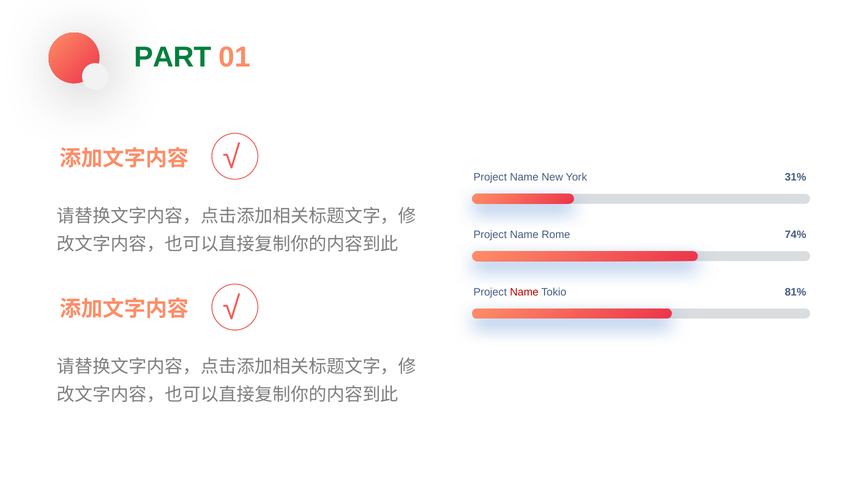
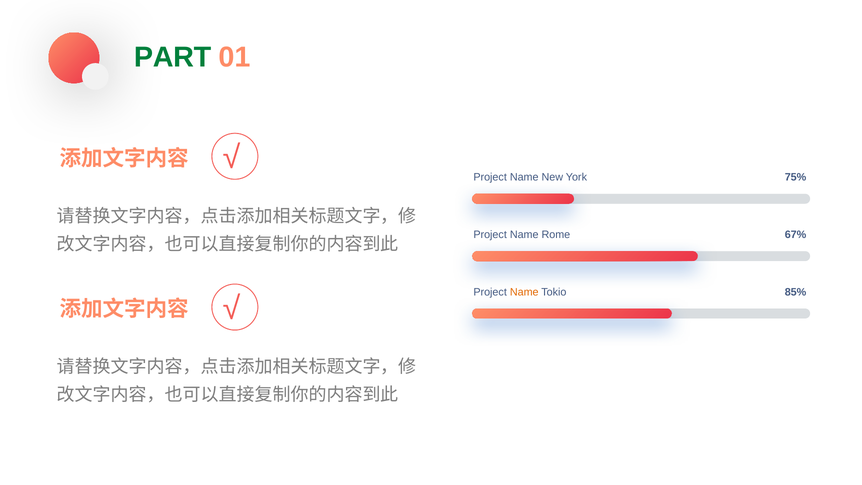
31%: 31% -> 75% (796, 177)
74%: 74% -> 67% (796, 235)
Name colour: red -> orange (524, 292)
81%: 81% -> 85% (796, 292)
